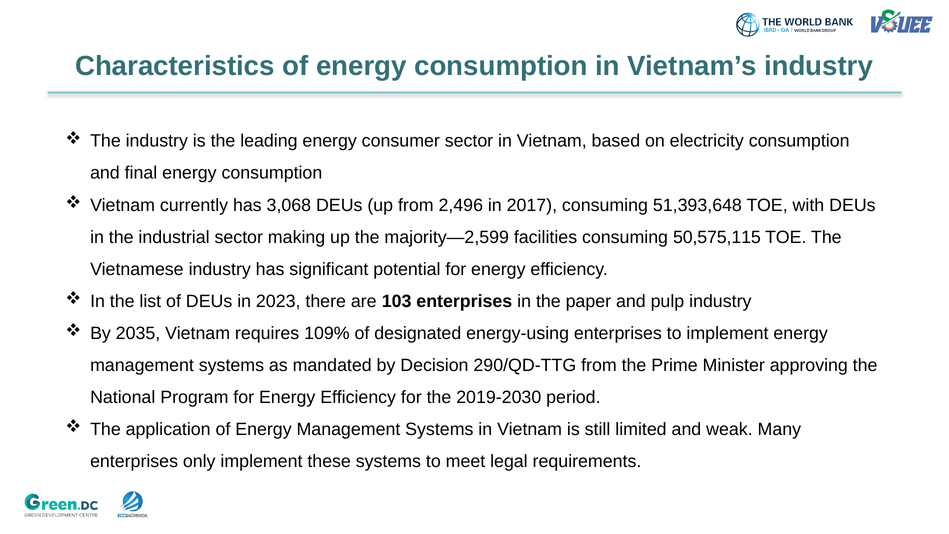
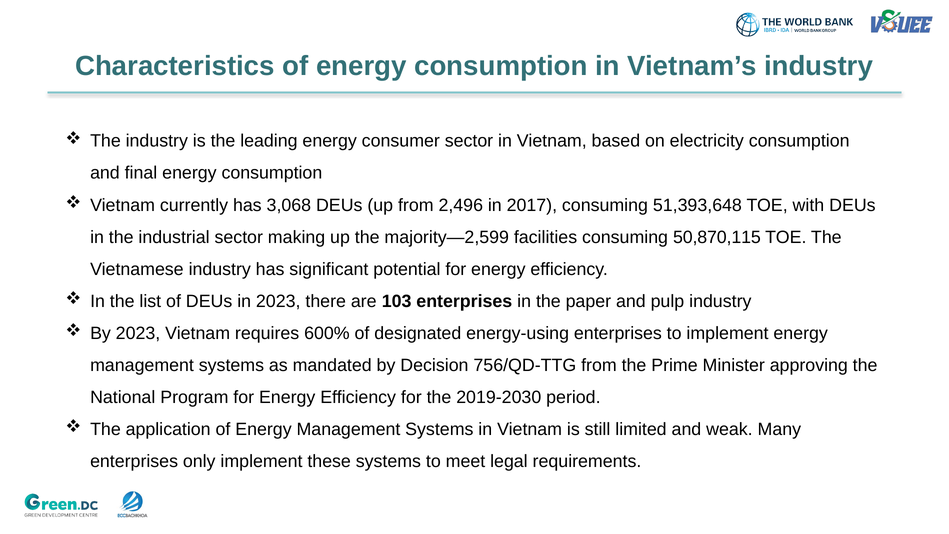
50,575,115: 50,575,115 -> 50,870,115 (717, 237)
By 2035: 2035 -> 2023 (138, 333)
109%: 109% -> 600% (327, 333)
290/QD-TTG: 290/QD-TTG -> 756/QD-TTG (525, 365)
